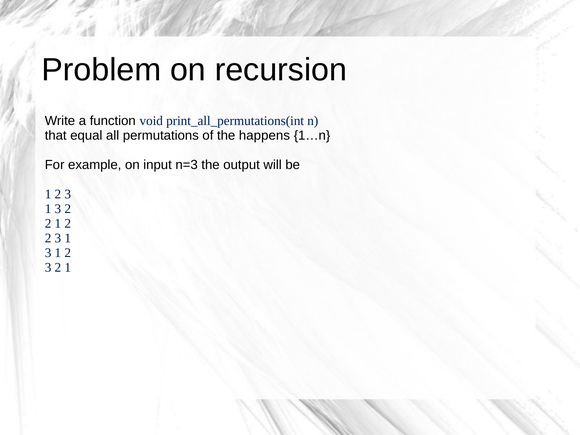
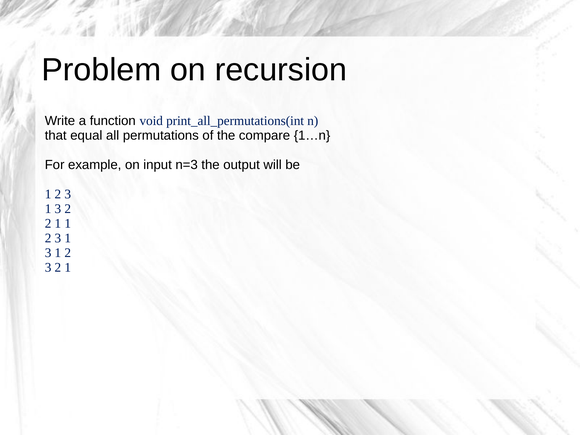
happens: happens -> compare (264, 135)
2 1 2: 2 -> 1 (68, 224)
